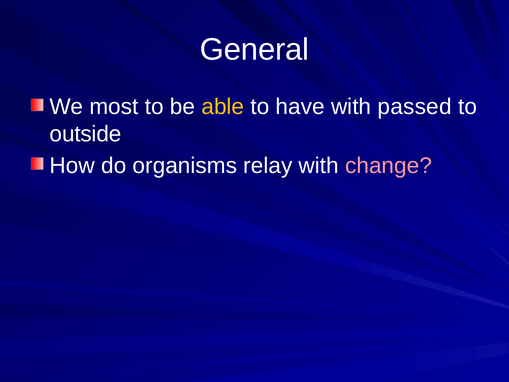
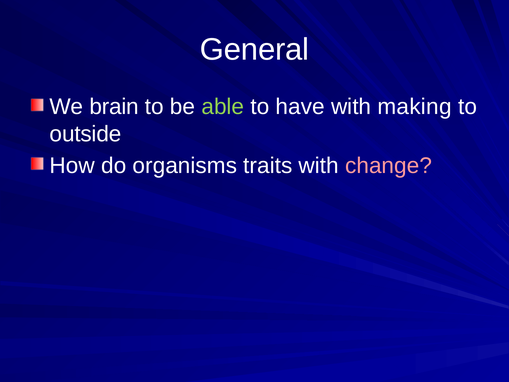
most: most -> brain (114, 107)
able colour: yellow -> light green (223, 107)
passed: passed -> making (415, 107)
relay: relay -> traits (268, 166)
